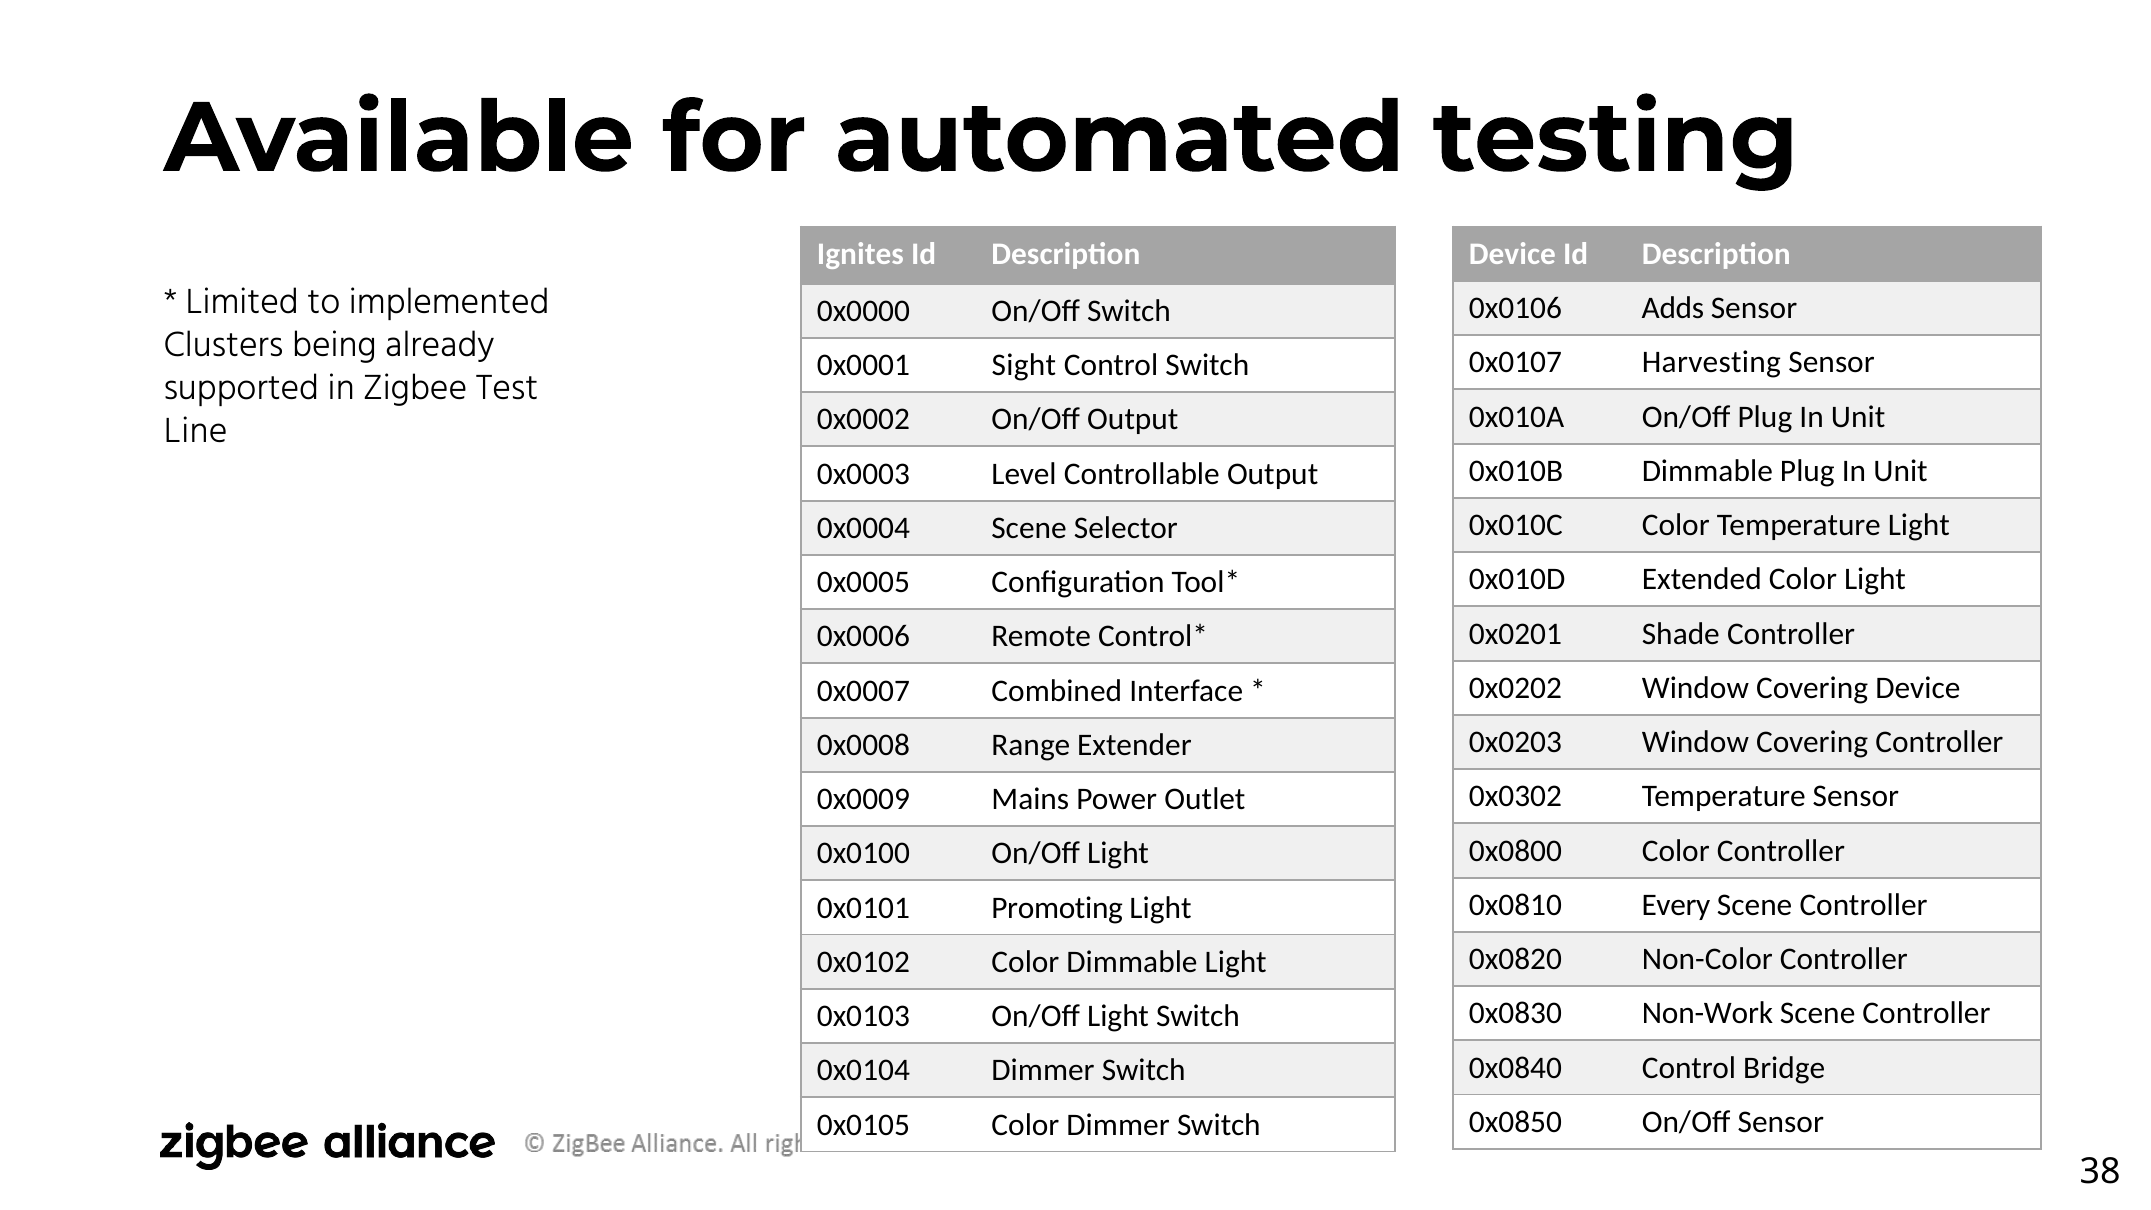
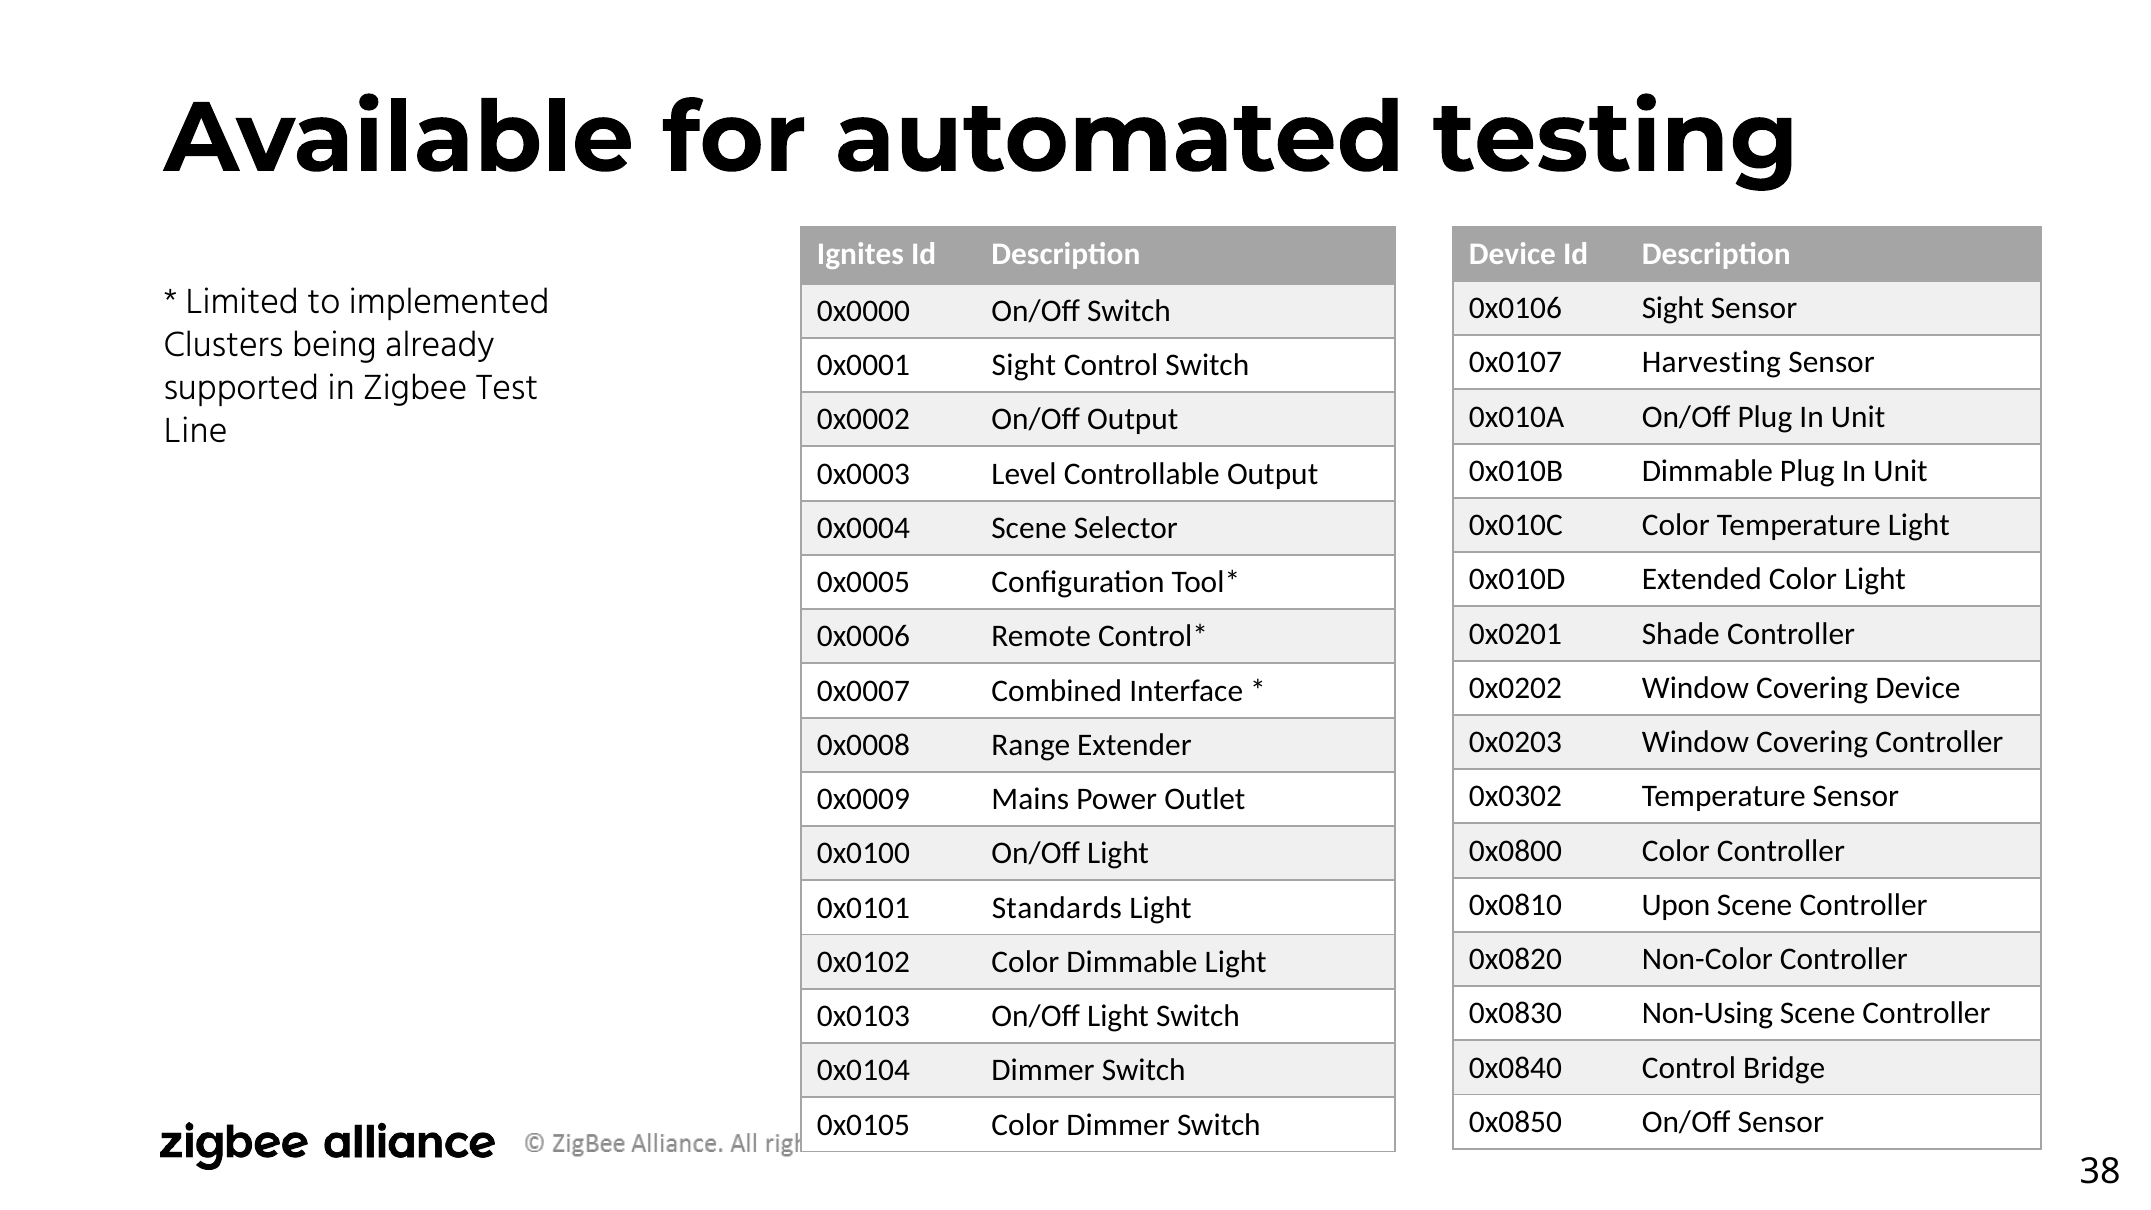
0x0106 Adds: Adds -> Sight (1673, 308)
Every: Every -> Upon (1676, 905)
Promoting: Promoting -> Standards (1057, 908)
Non-Work: Non-Work -> Non-Using (1707, 1013)
